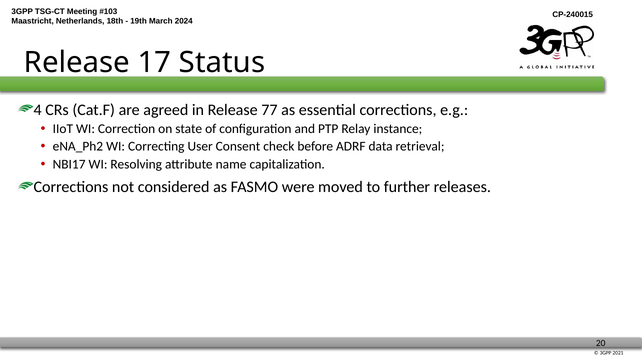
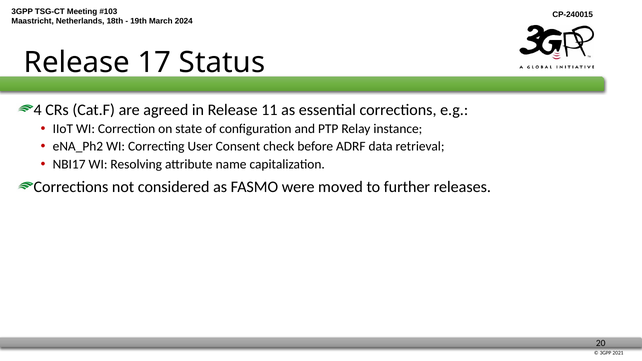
77: 77 -> 11 (269, 110)
